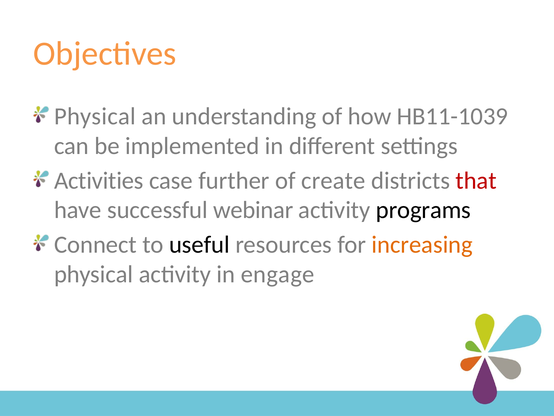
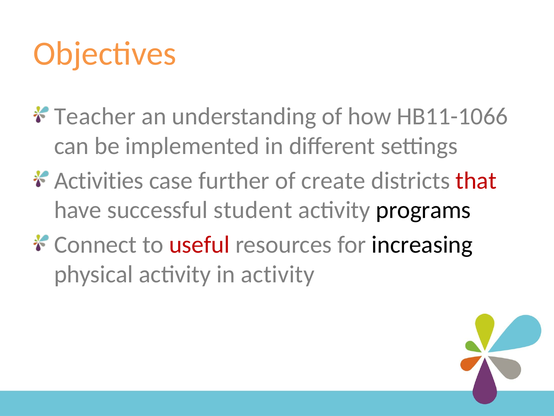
Physical: Physical -> Teacher (95, 116)
HB11-1039: HB11-1039 -> HB11-1066 (452, 116)
webinar: webinar -> student (253, 210)
useful colour: black -> red (199, 244)
increasing colour: orange -> black (422, 244)
in engage: engage -> activity (278, 274)
